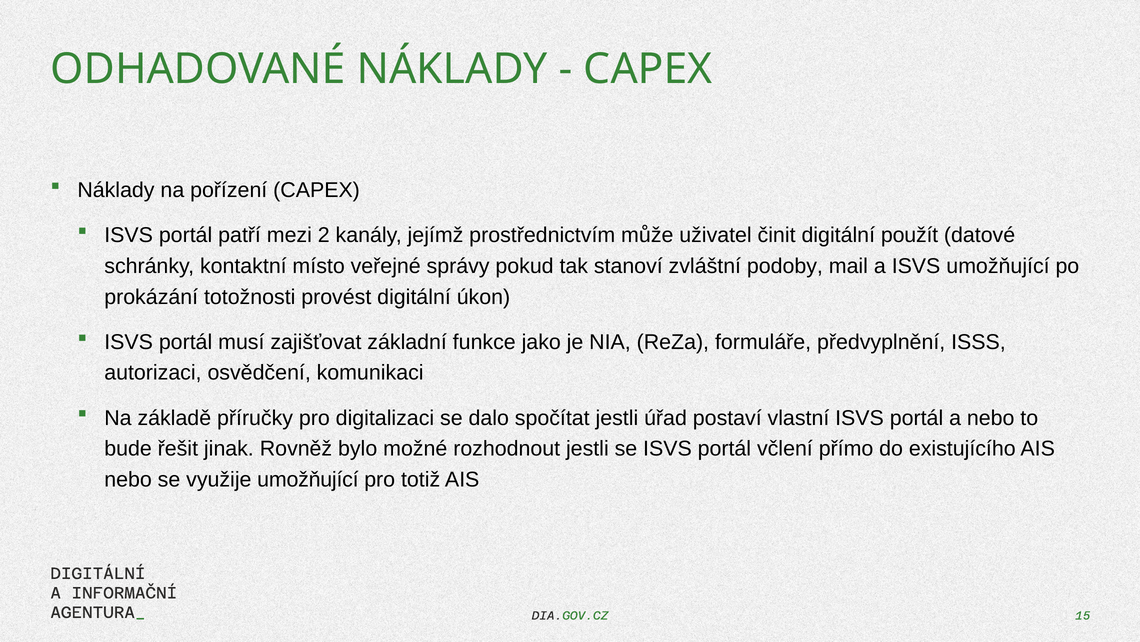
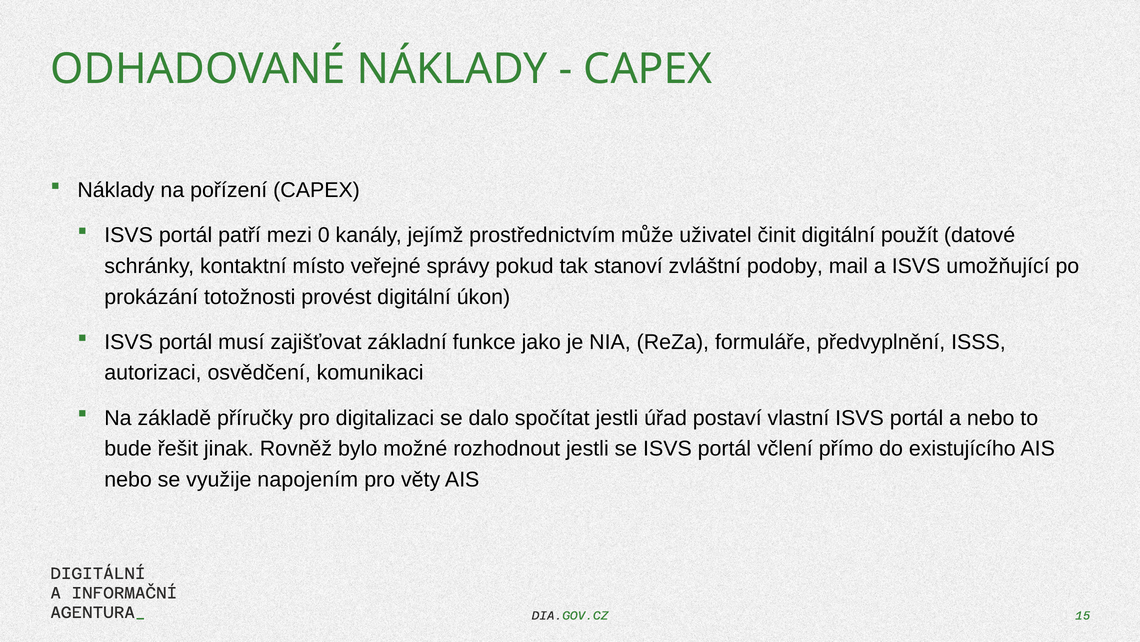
2: 2 -> 0 (324, 235)
využije umožňující: umožňující -> napojením (308, 479)
totiž: totiž -> věty (421, 479)
